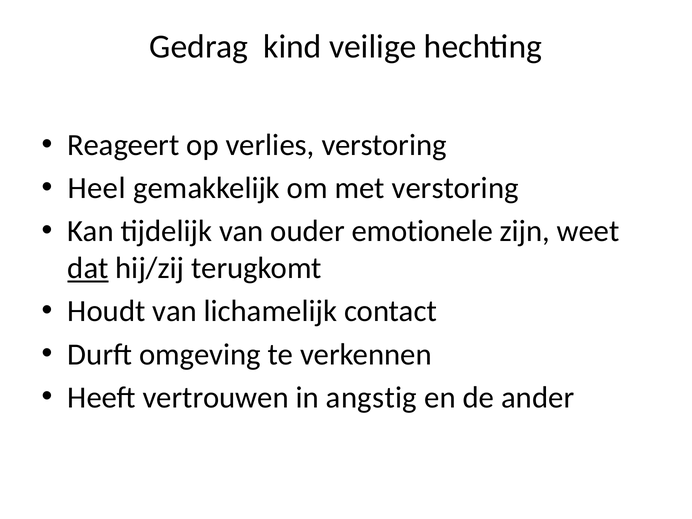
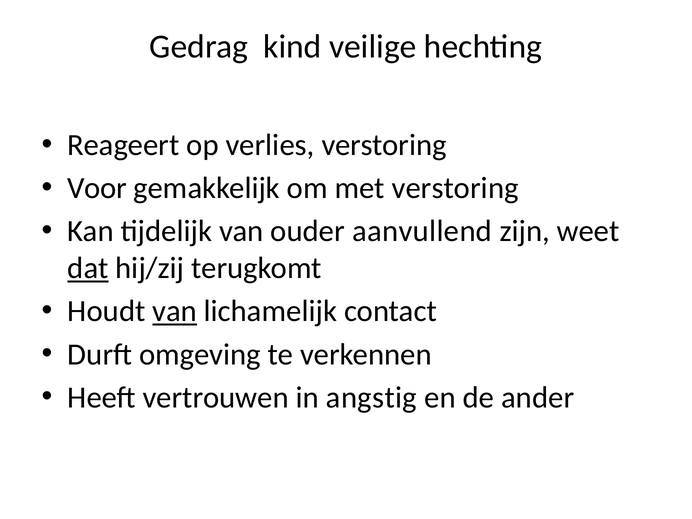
Heel: Heel -> Voor (97, 188)
emotionele: emotionele -> aanvullend (422, 231)
van underline: none -> present (175, 311)
